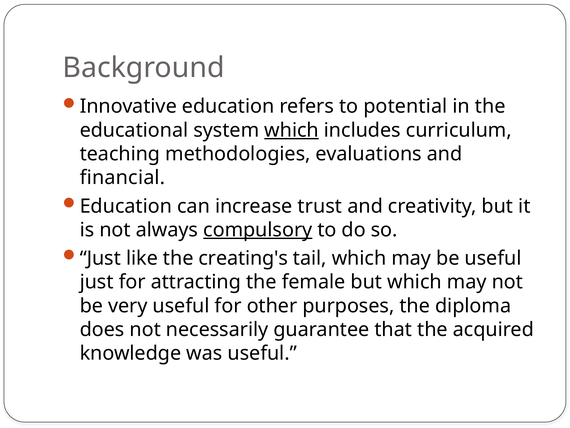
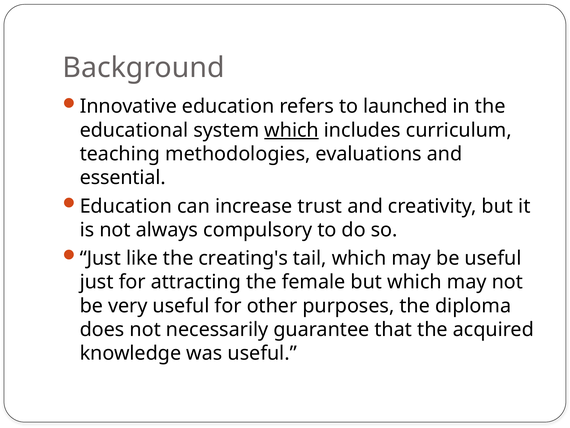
potential: potential -> launched (405, 106)
financial: financial -> essential (123, 178)
compulsory underline: present -> none (258, 230)
